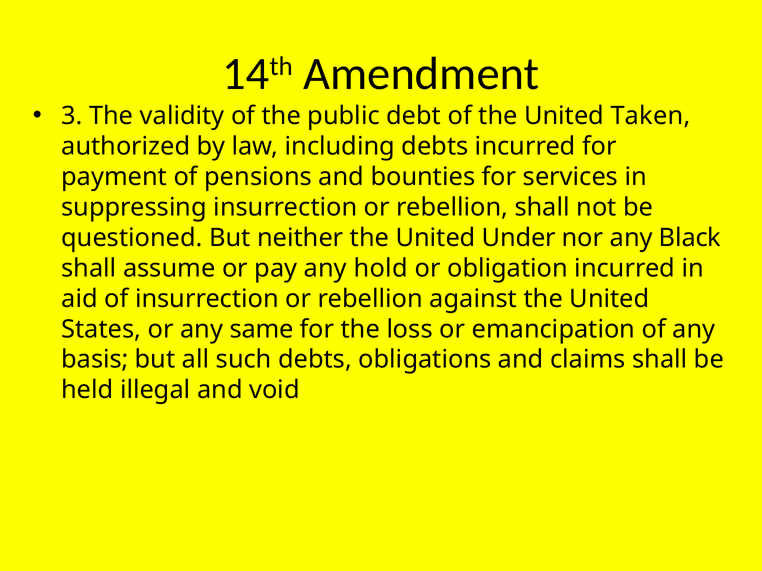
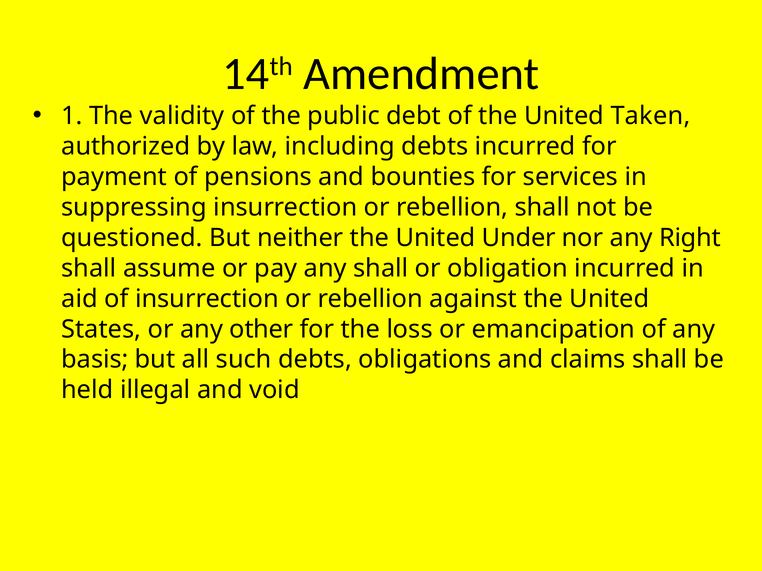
3: 3 -> 1 (72, 116)
Black: Black -> Right (690, 238)
any hold: hold -> shall (381, 268)
same: same -> other (261, 329)
